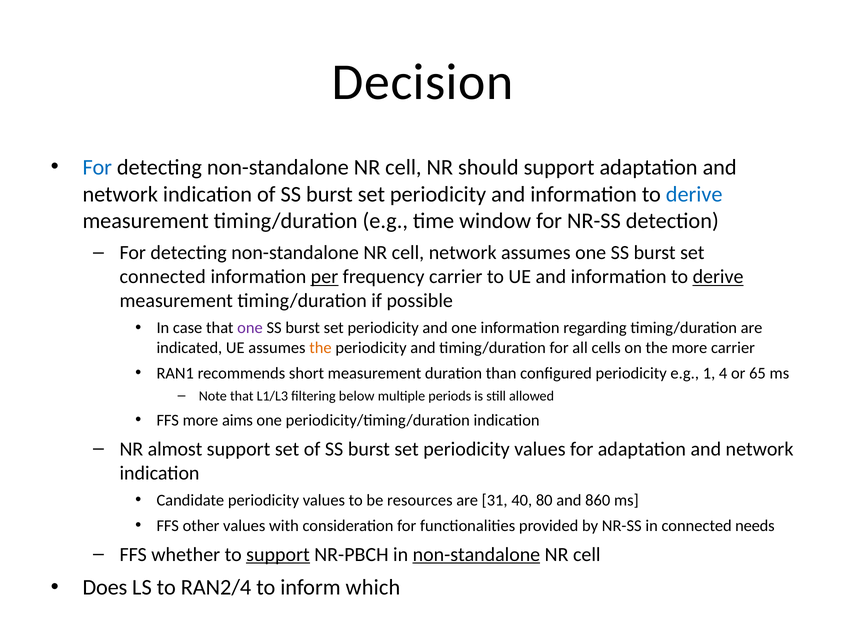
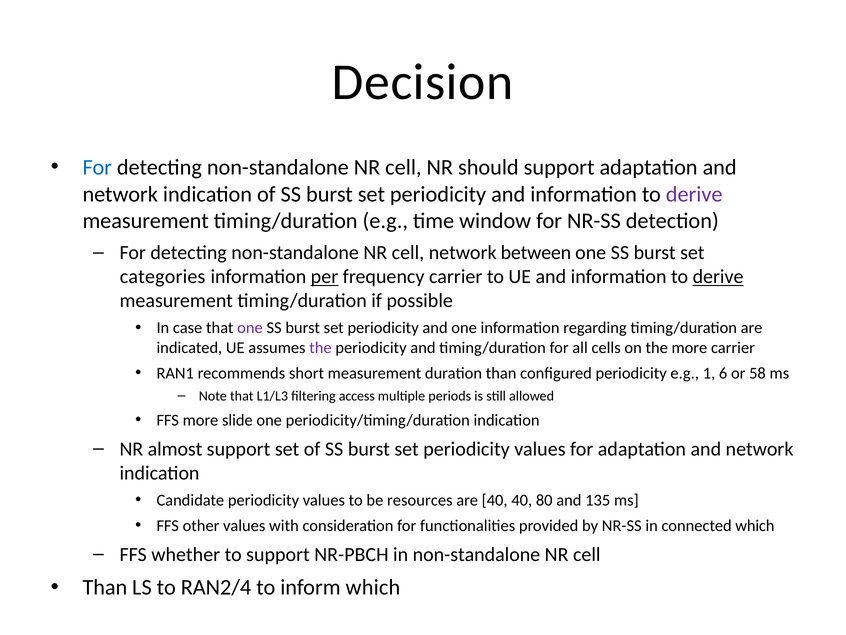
derive colour: blue -> purple (694, 194)
network assumes: assumes -> between (536, 253)
connected: connected -> categories (163, 277)
the colour: orange -> purple (320, 348)
4: 4 -> 6 (723, 373)
65: 65 -> 58 (757, 373)
below: below -> access (357, 396)
aims: aims -> slide (237, 420)
are 31: 31 -> 40 (495, 500)
860: 860 -> 135 (598, 500)
connected needs: needs -> which (755, 525)
support underline: present -> none (278, 554)
non-standalone underline: present -> none (476, 554)
Does: Does -> Than (105, 587)
